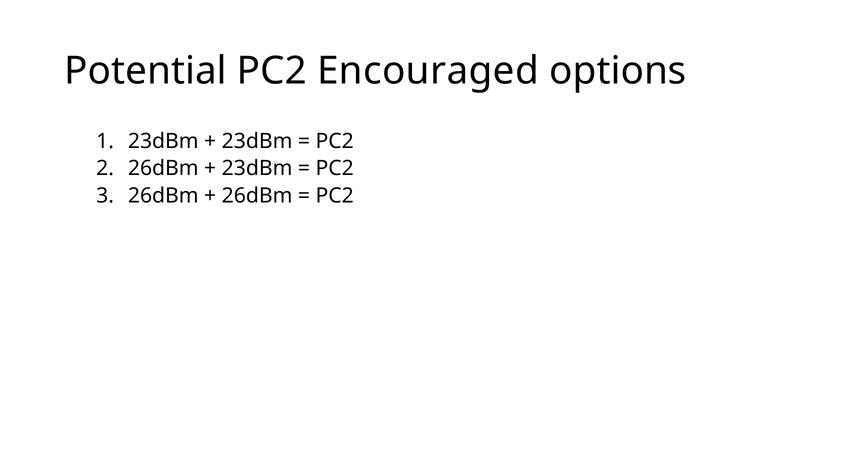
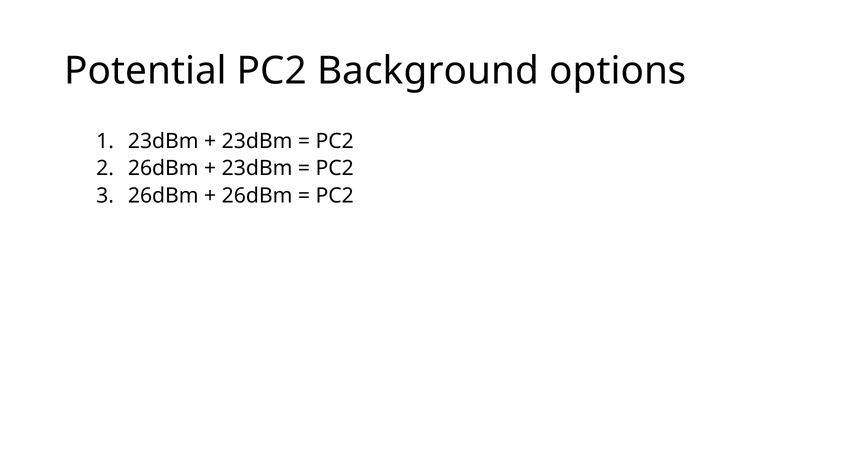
Encouraged: Encouraged -> Background (428, 71)
